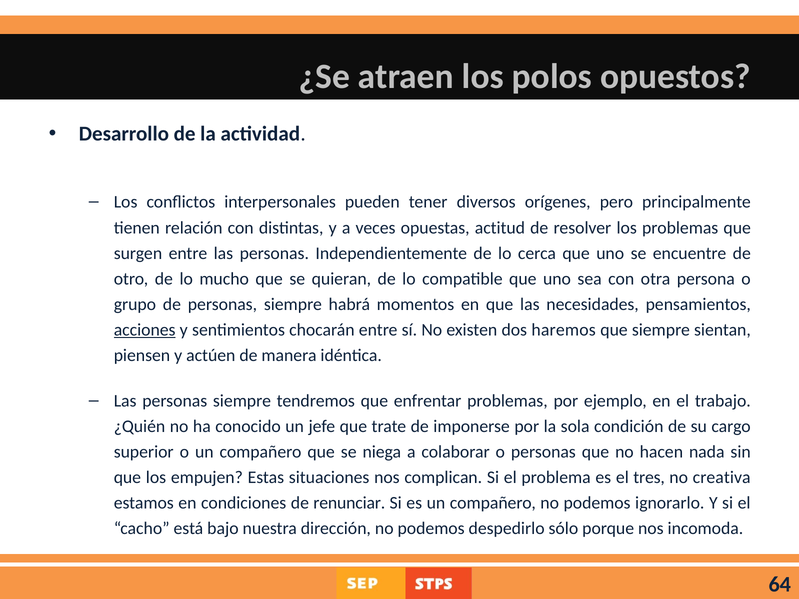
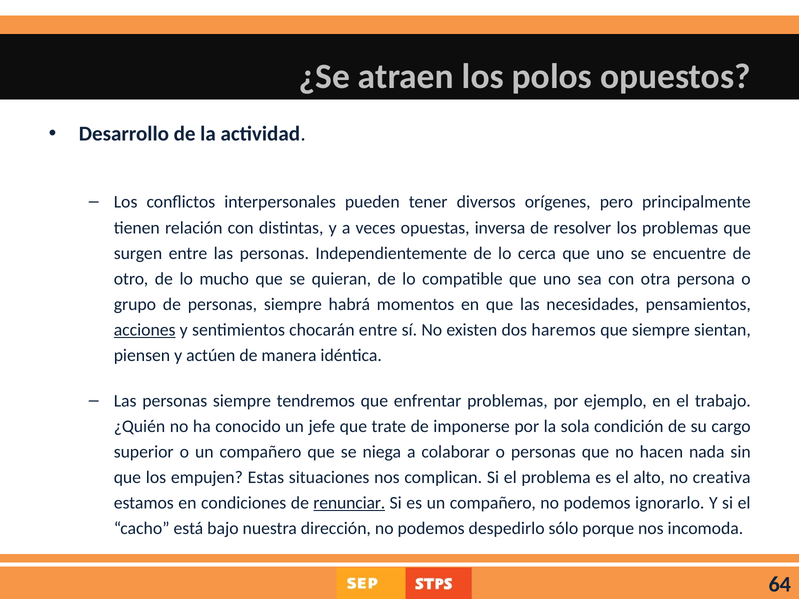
actitud: actitud -> inversa (500, 228)
tres: tres -> alto (649, 478)
renunciar underline: none -> present (349, 503)
